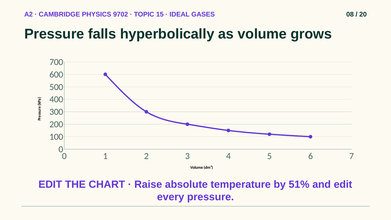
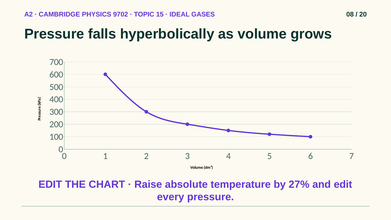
51%: 51% -> 27% (299, 184)
